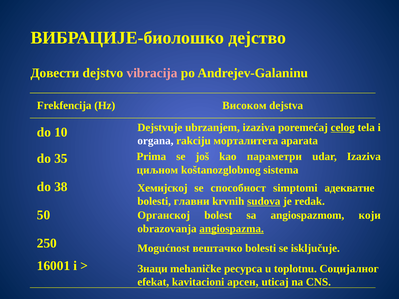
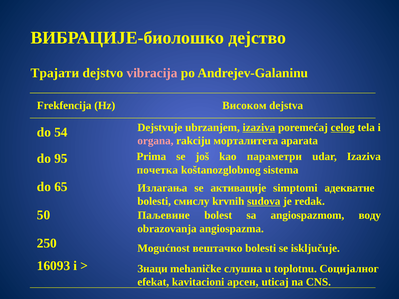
Довести: Довести -> Трајати (55, 73)
izaziva underline: none -> present (259, 128)
10: 10 -> 54 (61, 132)
organa colour: white -> pink (155, 141)
35: 35 -> 95 (61, 159)
циљном: циљном -> почетка (157, 170)
38: 38 -> 65 (61, 187)
Хемијској: Хемијској -> Излагања (162, 188)
способност: способност -> активације (238, 188)
главни: главни -> смислу (192, 201)
Органској: Органској -> Паљевине (164, 216)
који: који -> воду (370, 216)
angiospazma underline: present -> none (232, 229)
16001: 16001 -> 16093 (54, 266)
ресурса: ресурса -> слушна (243, 269)
